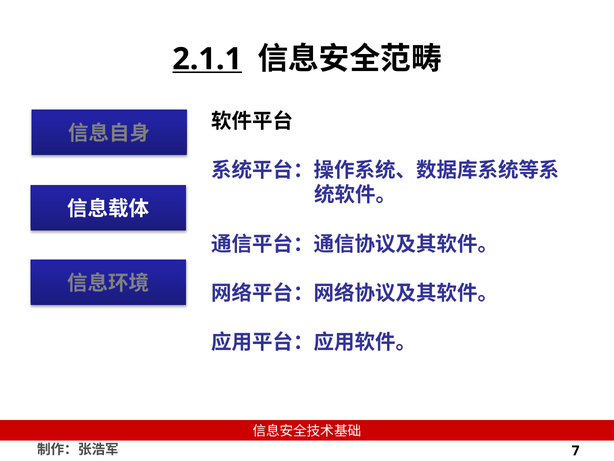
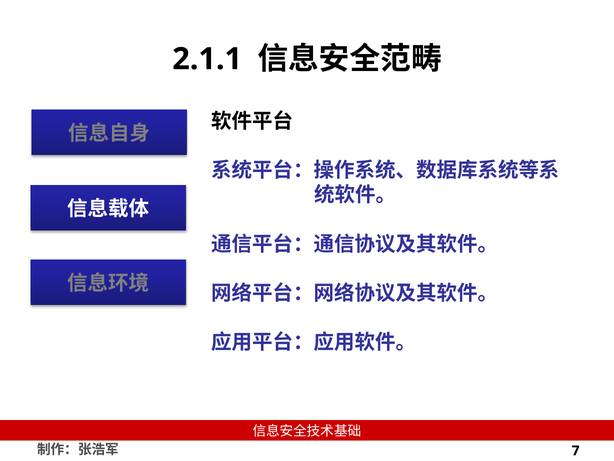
2.1.1 underline: present -> none (207, 59)
